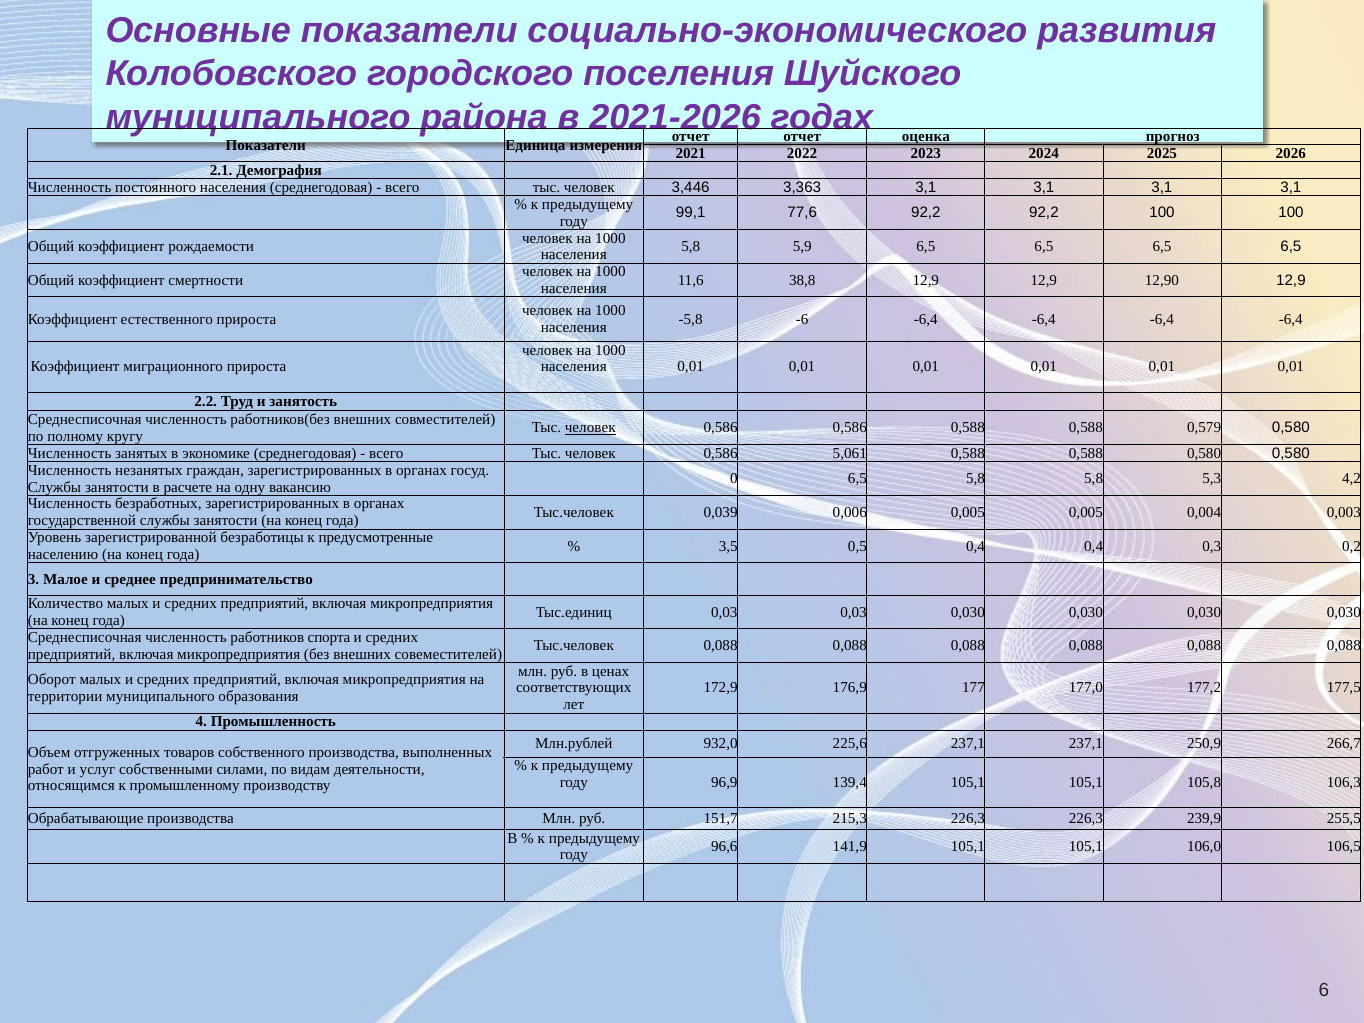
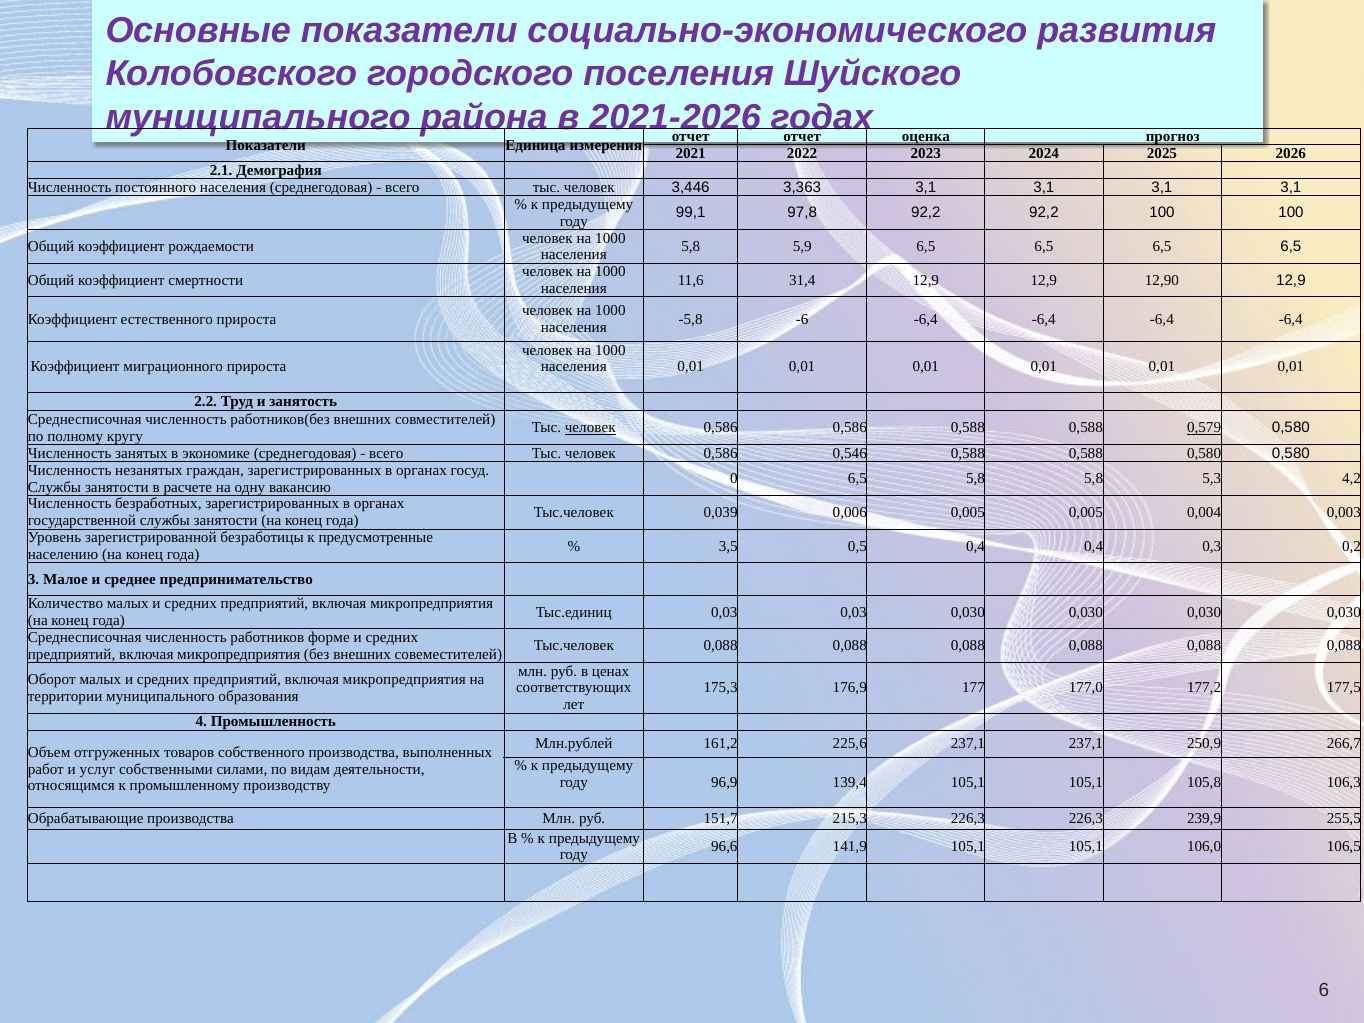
77,6: 77,6 -> 97,8 (802, 213)
38,8: 38,8 -> 31,4 (802, 280)
0,579 underline: none -> present (1204, 428)
5,061: 5,061 -> 0,546 (850, 453)
спорта: спорта -> форме (329, 637)
172,9: 172,9 -> 175,3 (721, 688)
932,0: 932,0 -> 161,2 (721, 744)
